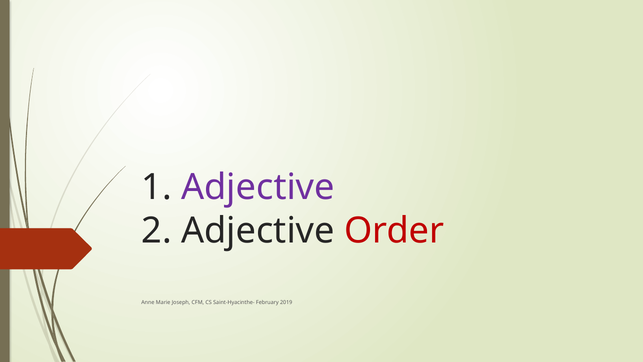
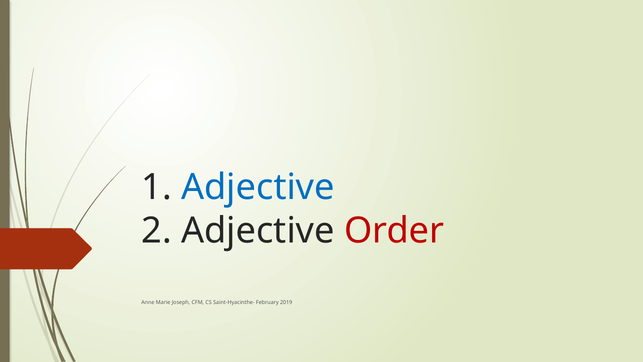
Adjective colour: purple -> blue (258, 187)
